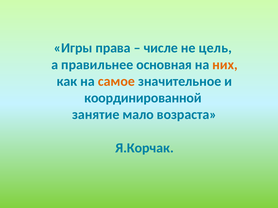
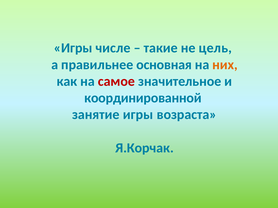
права: права -> числе (113, 48)
числе: числе -> такие (161, 48)
самое colour: orange -> red (116, 81)
занятие мало: мало -> игры (138, 115)
